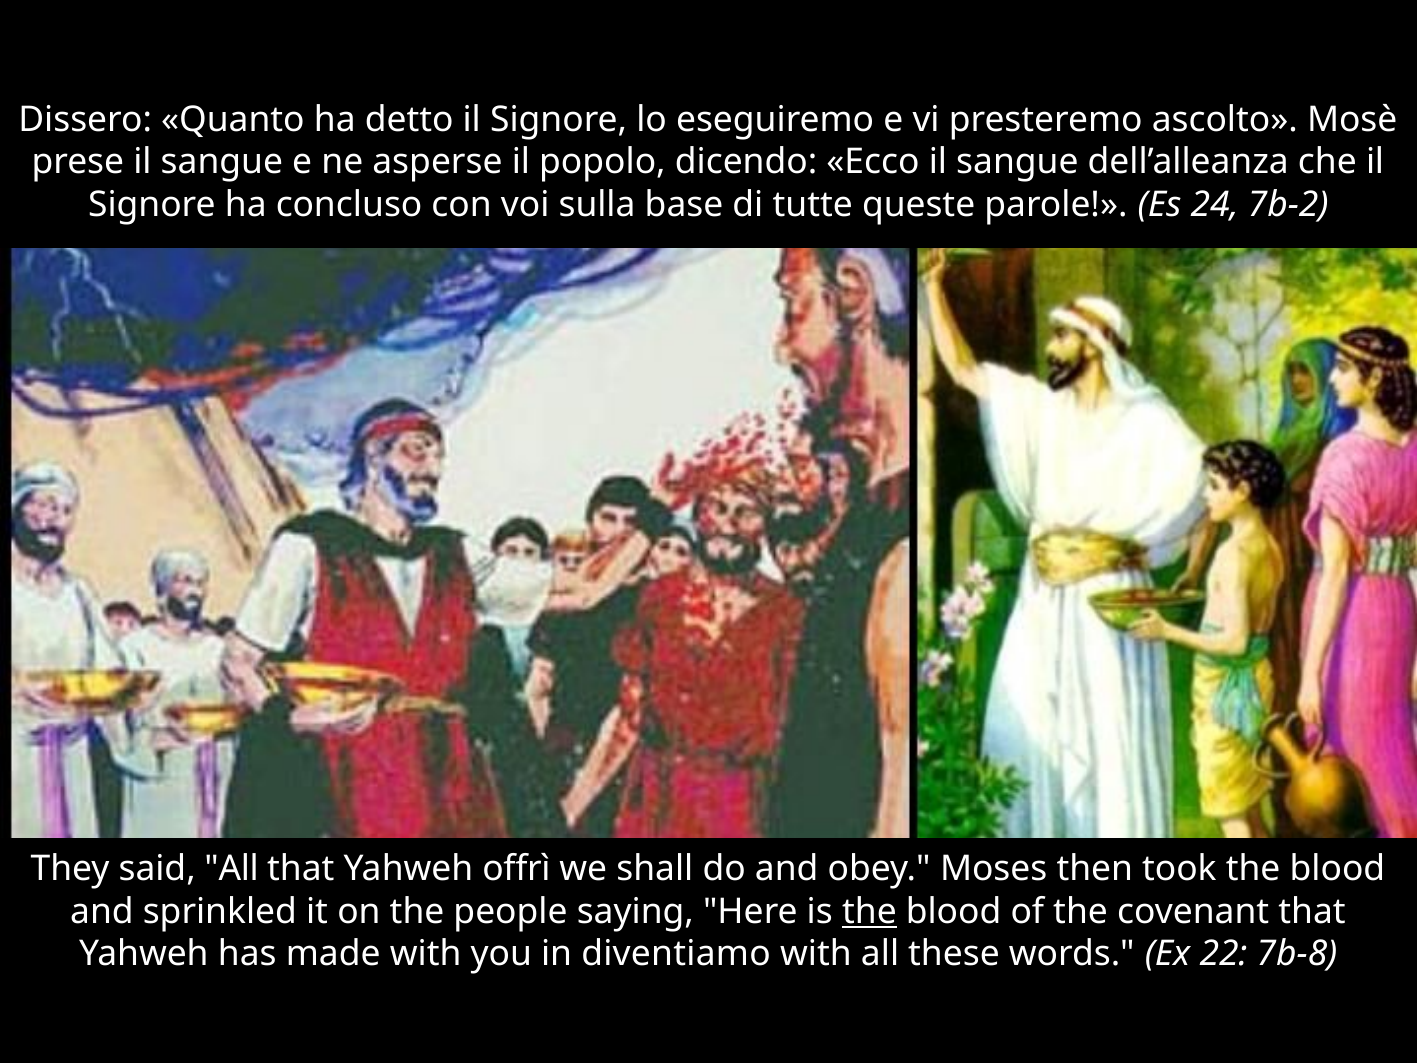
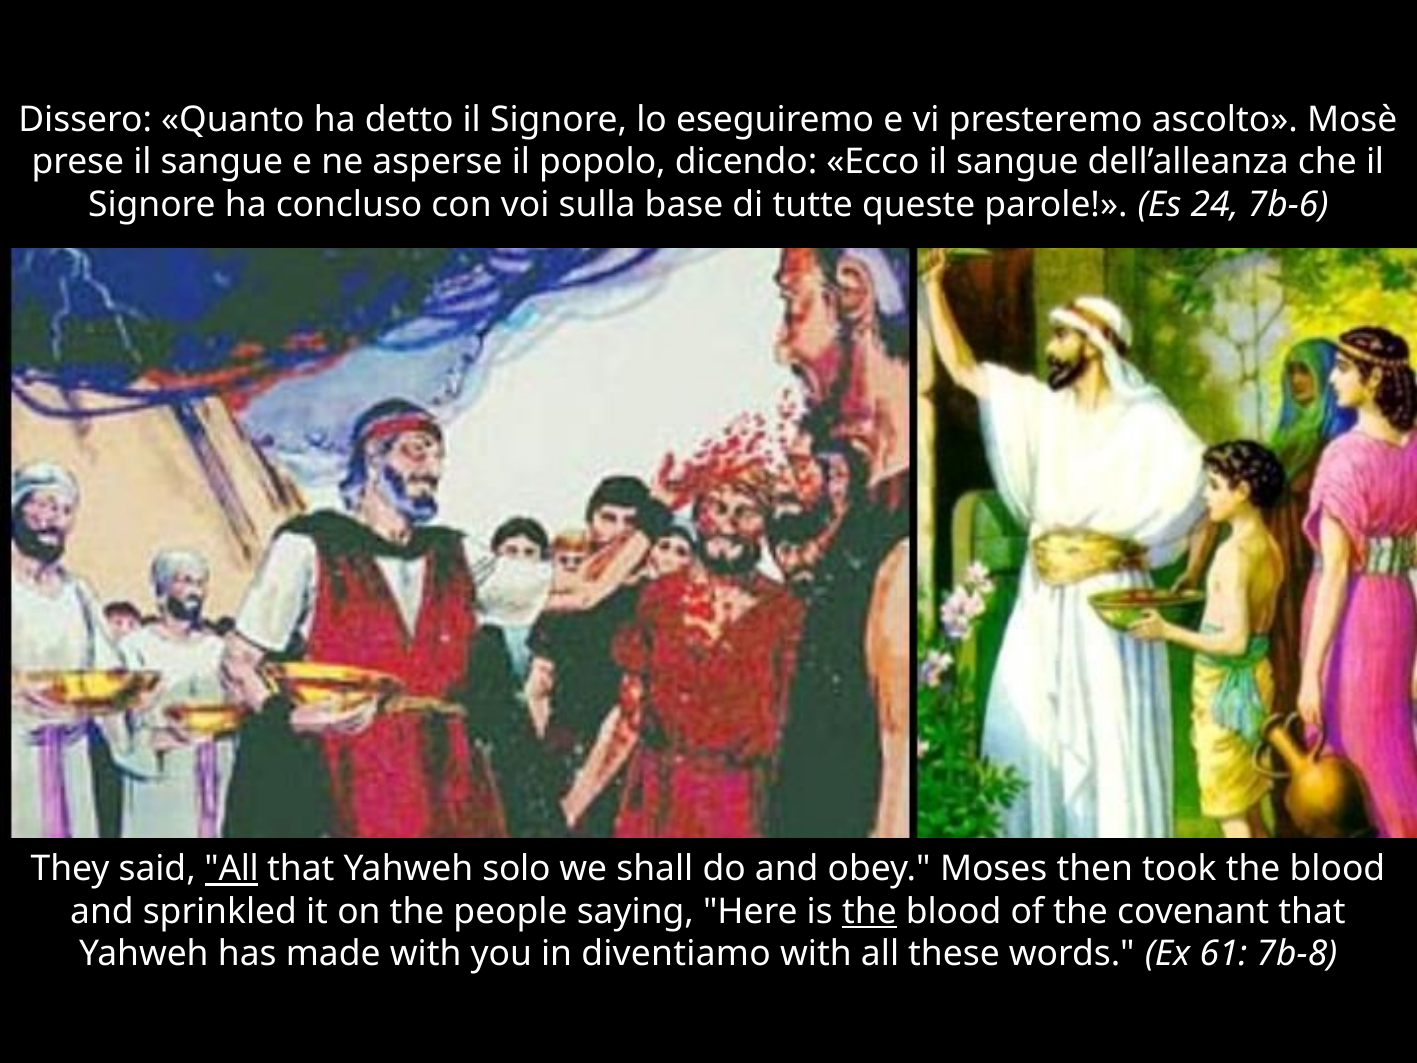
7b-2: 7b-2 -> 7b-6 (1288, 204)
All underline: none -> present (232, 869)
offrì: offrì -> solo (516, 869)
22: 22 -> 61 (1224, 954)
